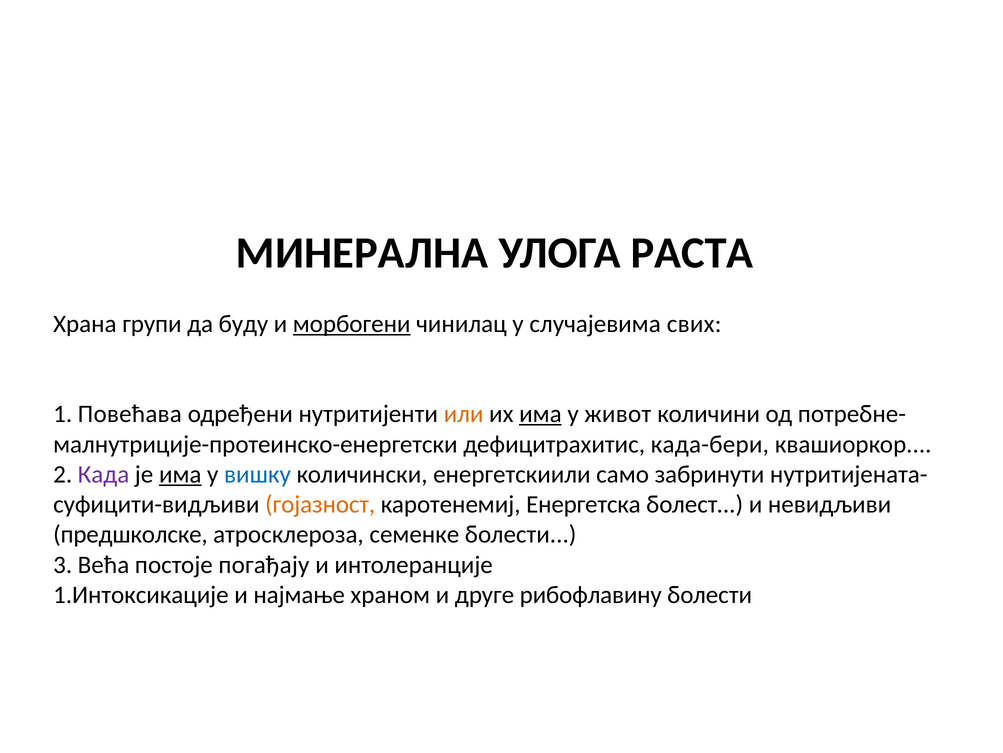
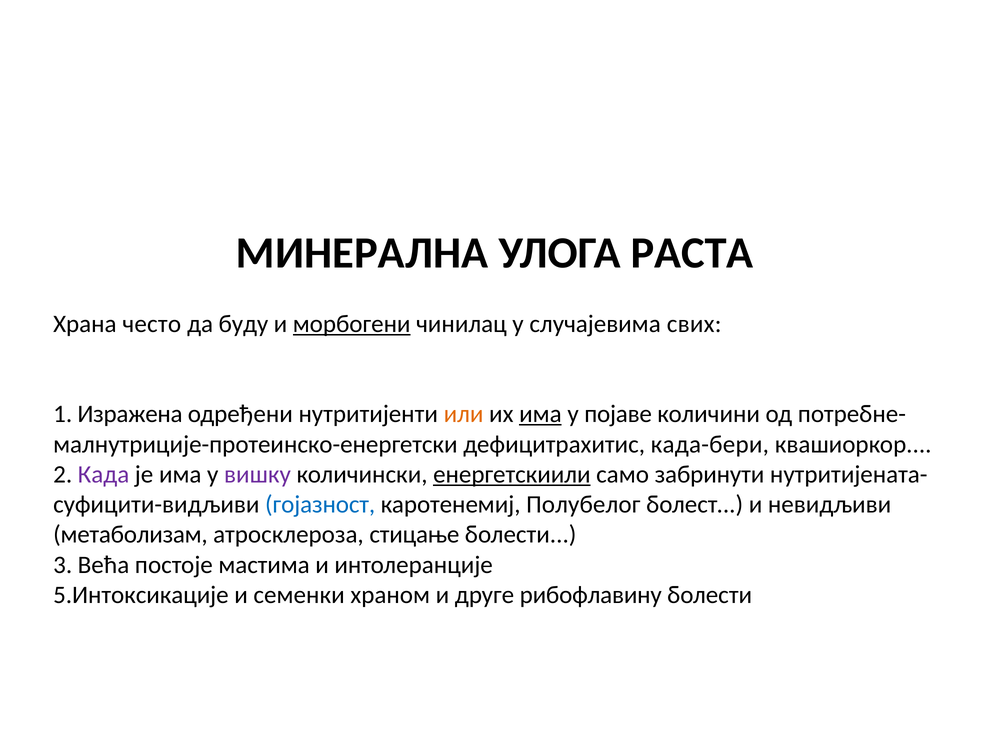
групи: групи -> често (152, 324)
Повећава: Повећава -> Изражена (130, 414)
живот: живот -> појаве (618, 414)
има underline: present -> none (180, 474)
вишку colour: blue -> purple (257, 474)
енергетскиили underline: none -> present (512, 474)
гојазност colour: orange -> blue (320, 504)
Енергетска: Енергетска -> Полубелог (583, 504)
предшколске: предшколске -> метаболизам (130, 534)
семенке: семенке -> стицање (414, 534)
погађају: погађају -> мастима (264, 564)
1.Интоксикације: 1.Интоксикације -> 5.Интоксикације (141, 594)
најмање: најмање -> семенки (299, 594)
